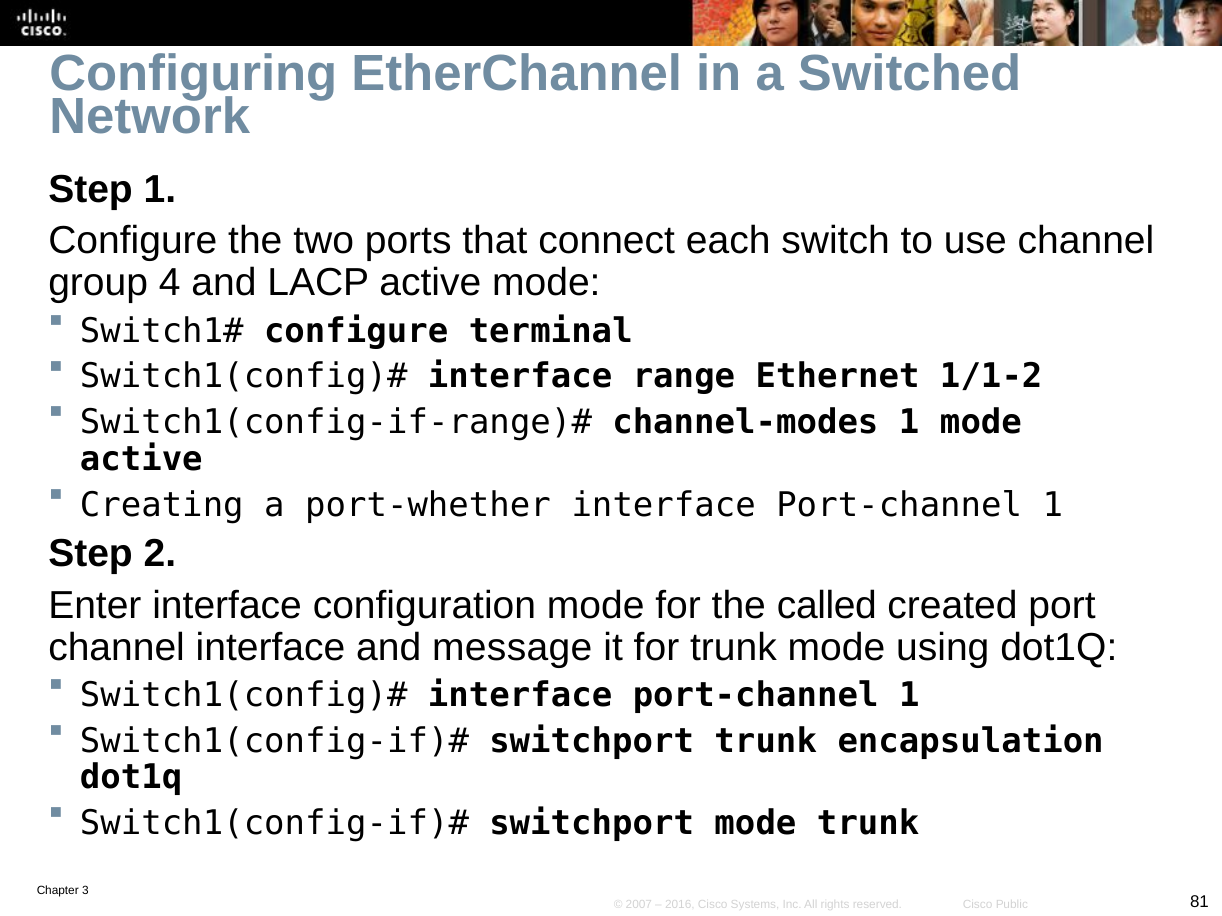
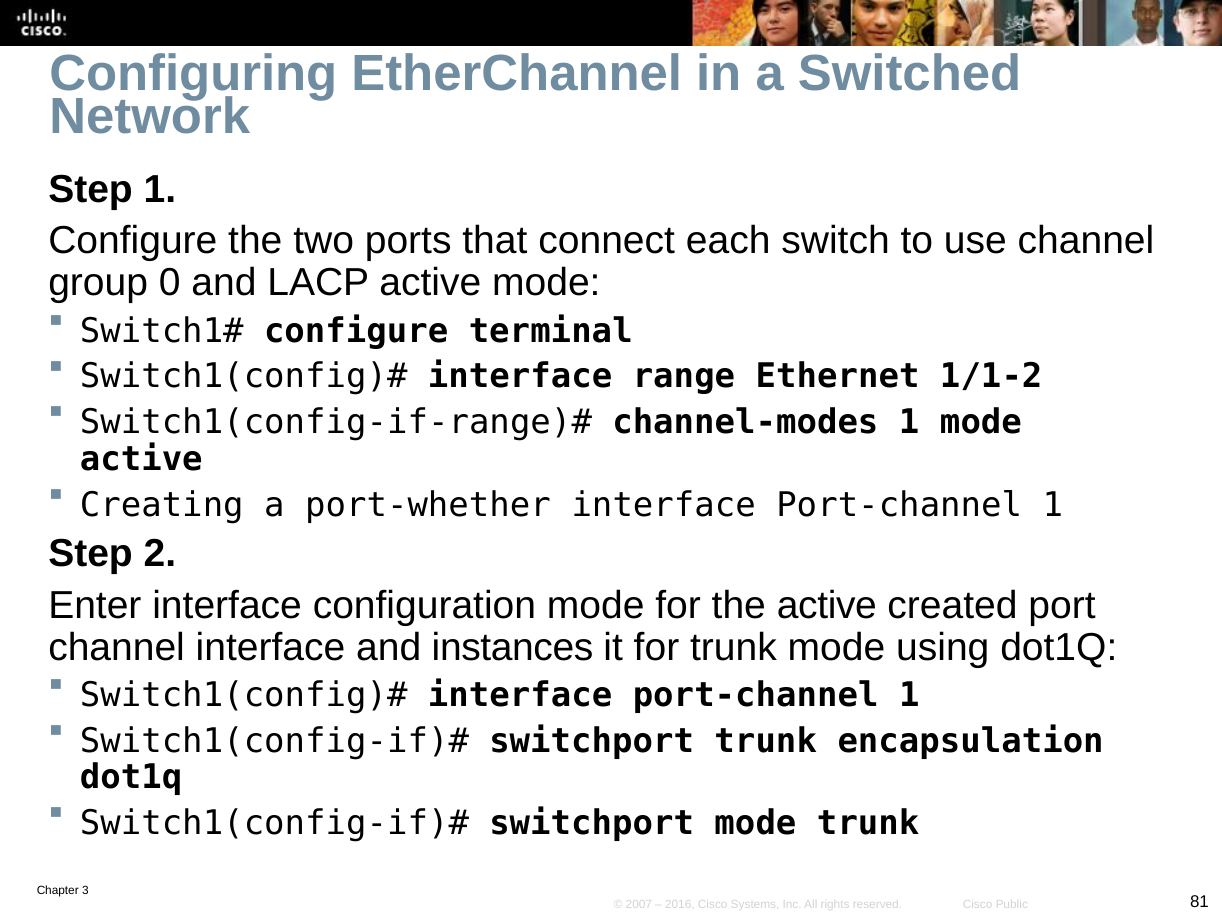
4: 4 -> 0 (170, 283)
the called: called -> active (827, 606)
message: message -> instances (513, 648)
